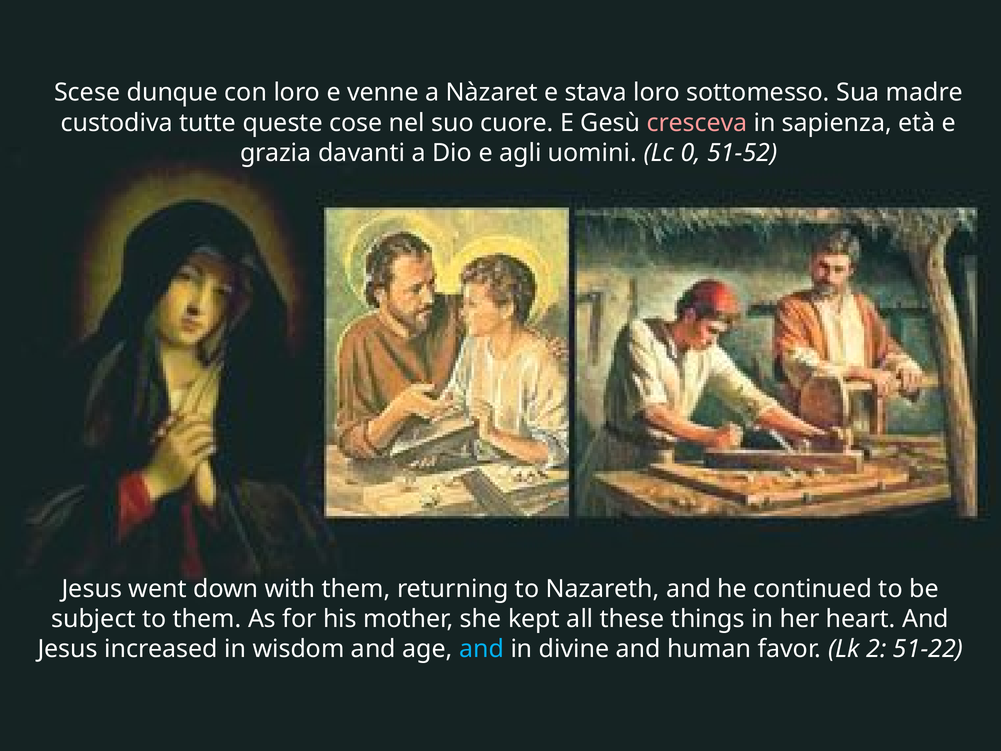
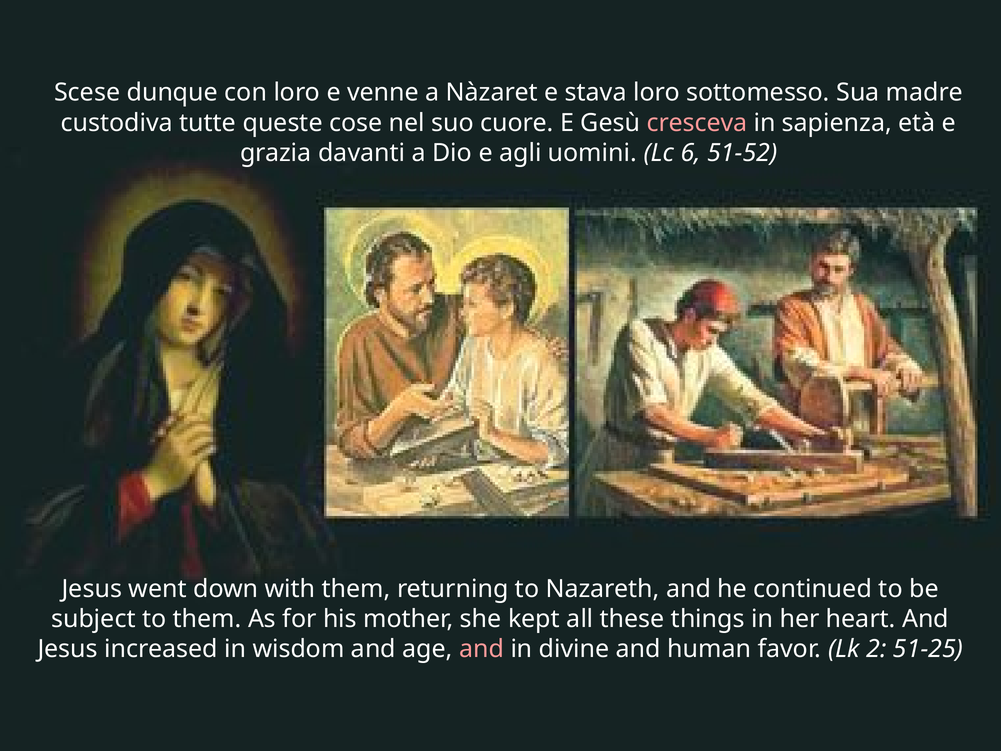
0: 0 -> 6 (691, 153)
and colour: light blue -> pink (482, 649)
51-22: 51-22 -> 51-25 (928, 649)
